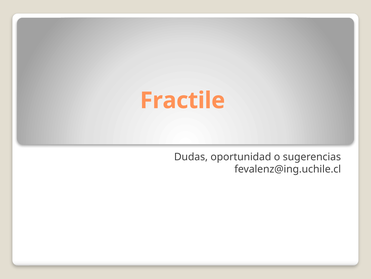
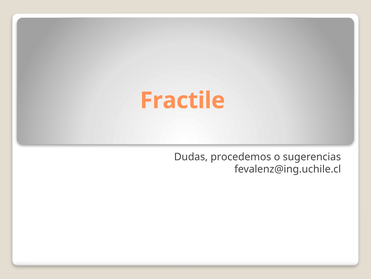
oportunidad: oportunidad -> procedemos (241, 156)
